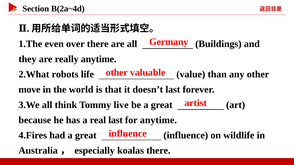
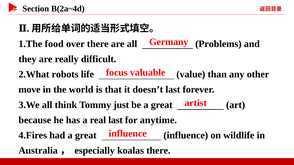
even: even -> food (54, 44)
Buildings: Buildings -> Problems (218, 44)
really anytime: anytime -> difficult (99, 59)
other: other -> focus (117, 73)
live: live -> just (121, 105)
